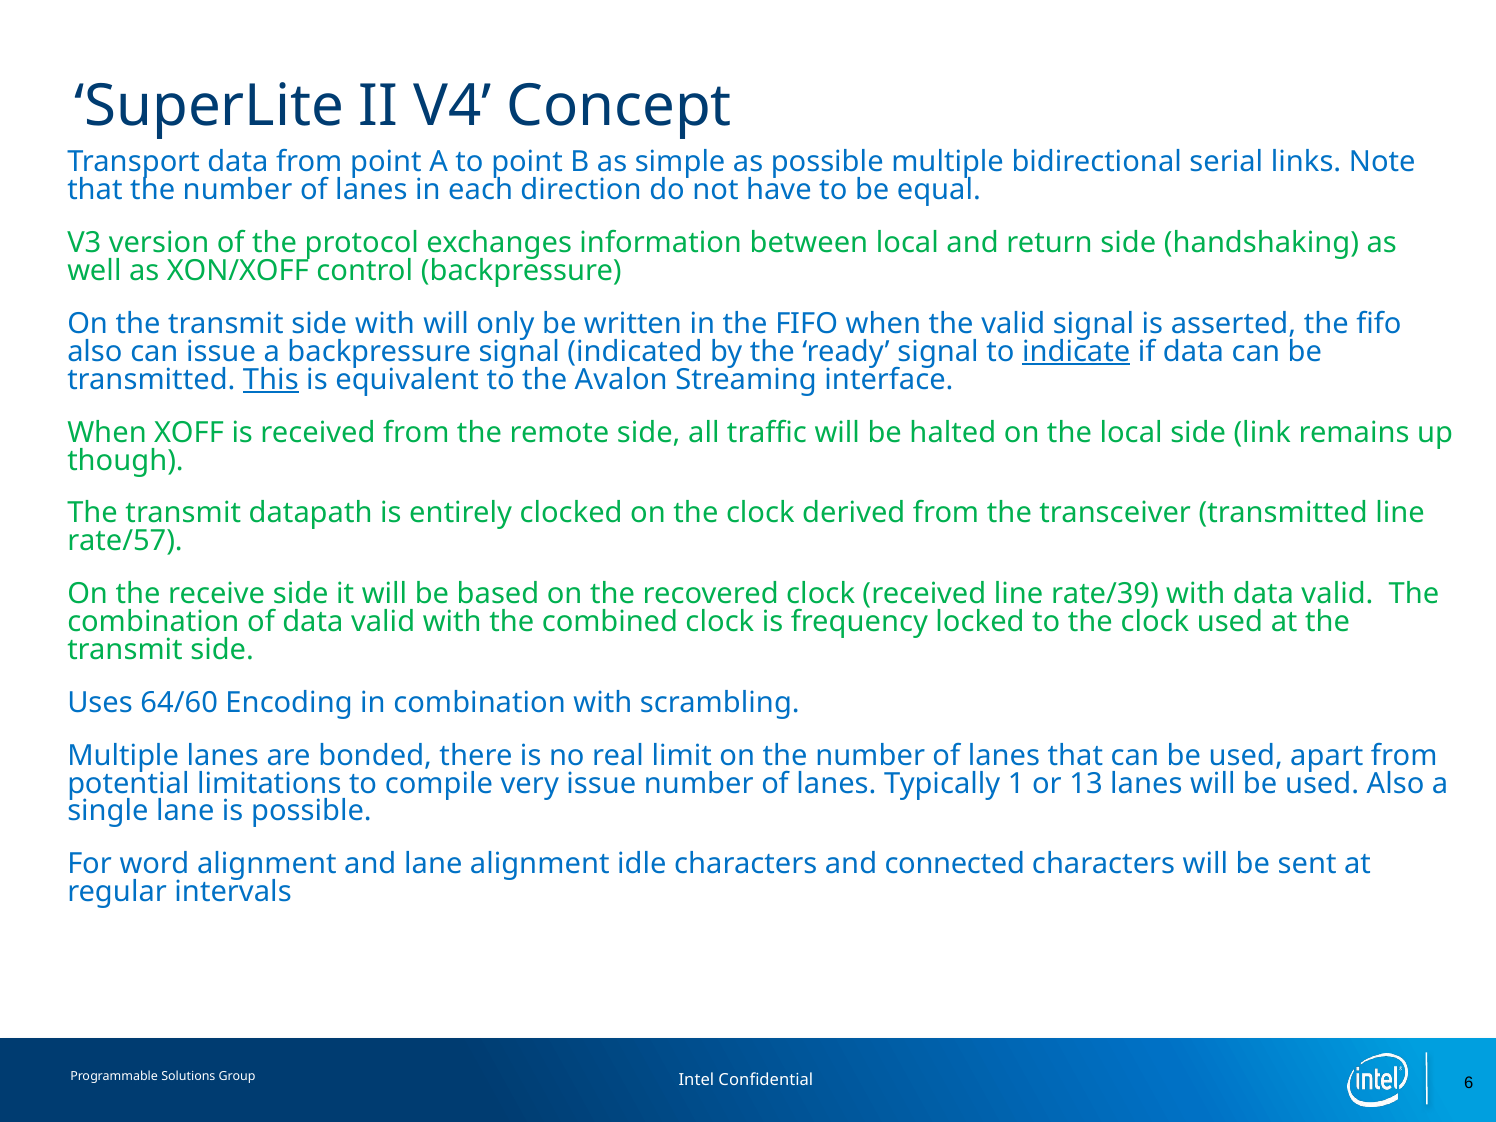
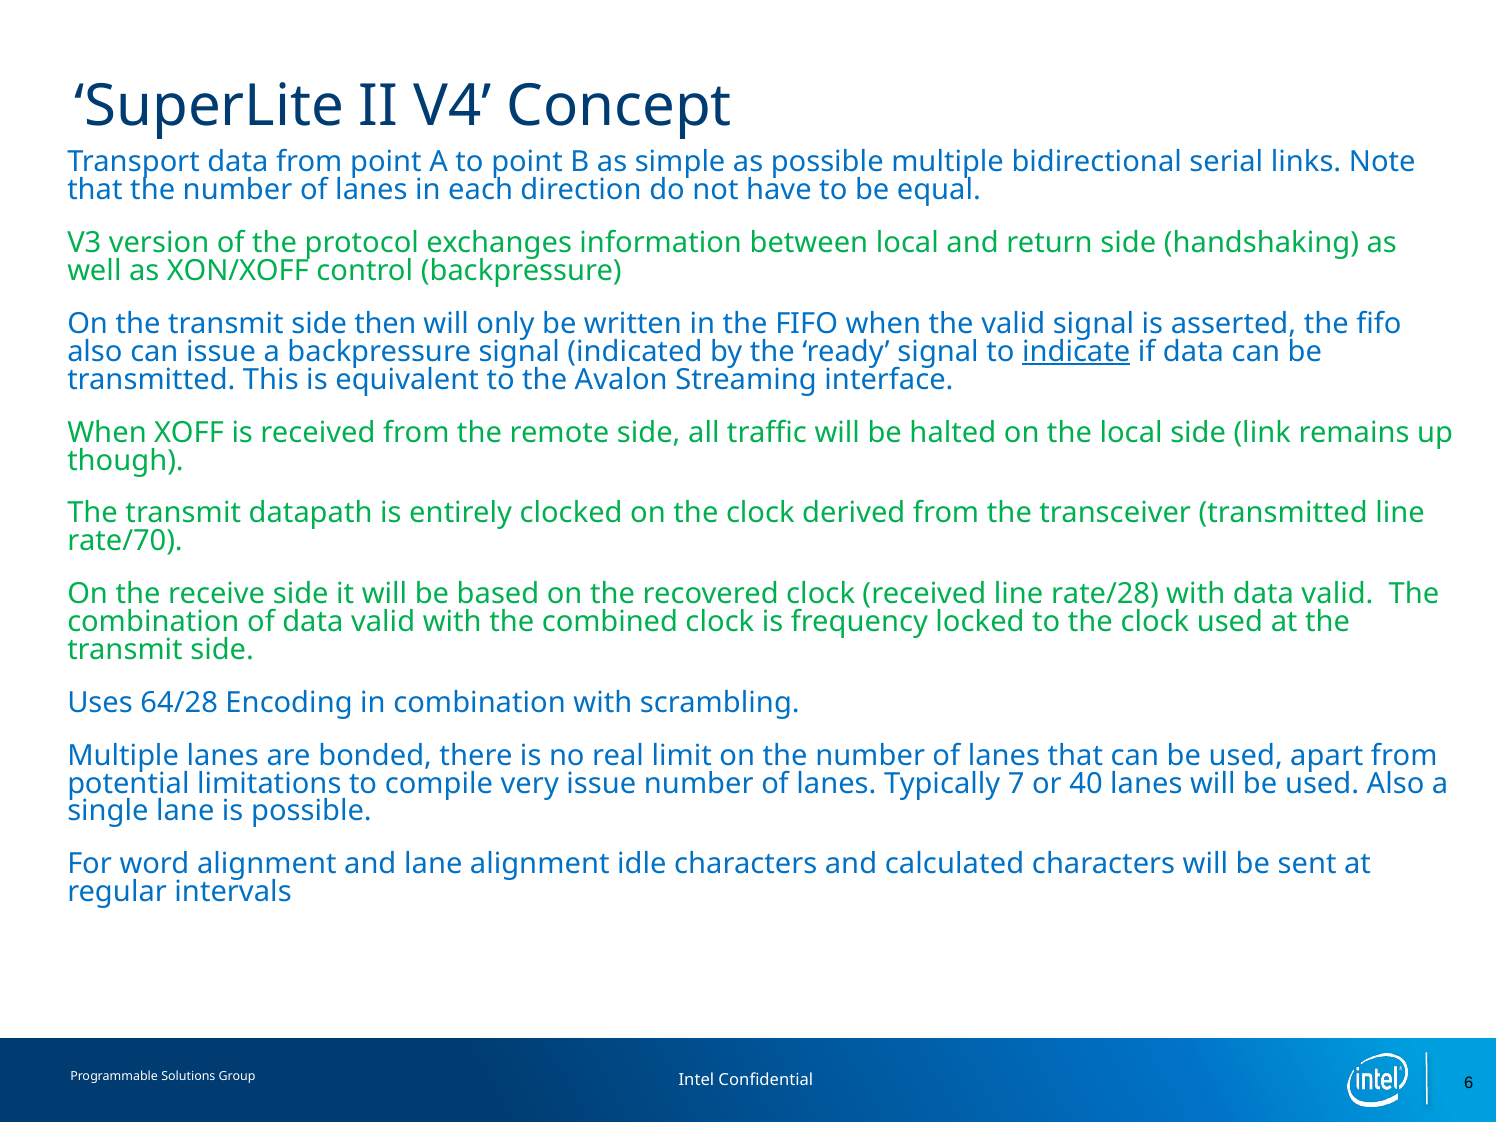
side with: with -> then (385, 324)
This underline: present -> none (271, 380)
rate/57: rate/57 -> rate/70 (125, 541)
rate/39: rate/39 -> rate/28 (1105, 594)
64/60: 64/60 -> 64/28 (179, 703)
1: 1 -> 7 (1016, 783)
13: 13 -> 40 (1086, 783)
connected: connected -> calculated (955, 864)
